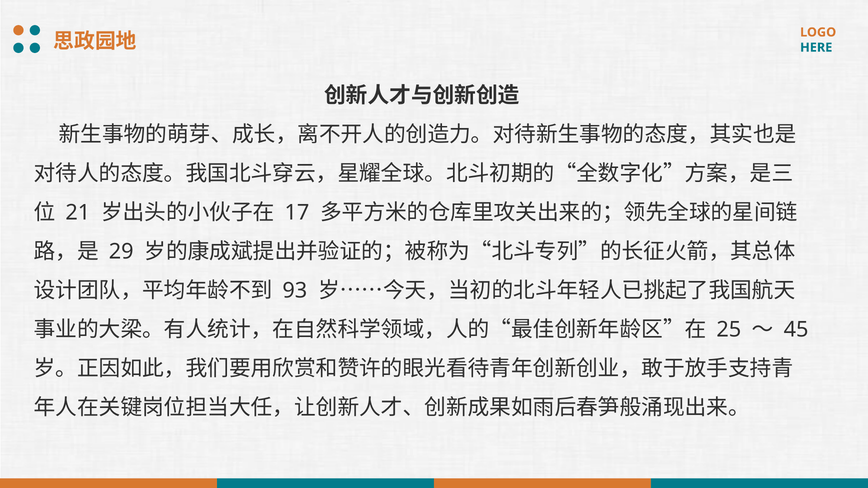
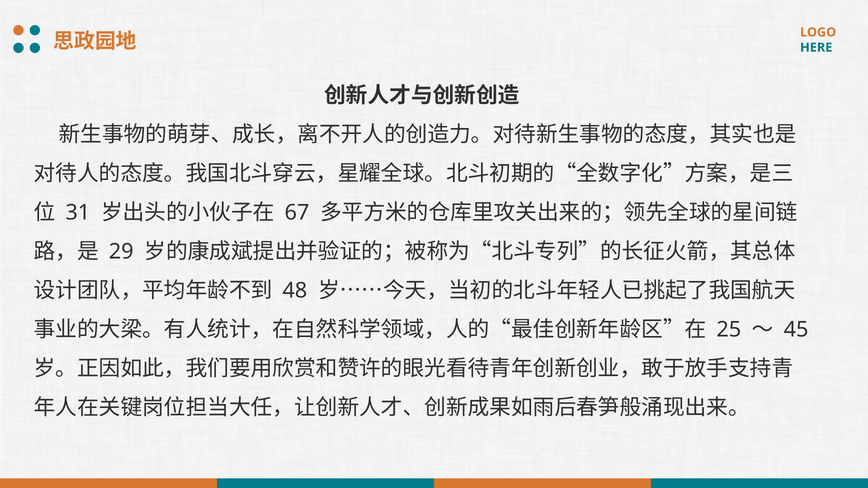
21: 21 -> 31 (78, 213)
17: 17 -> 67 (297, 213)
93: 93 -> 48 (295, 291)
